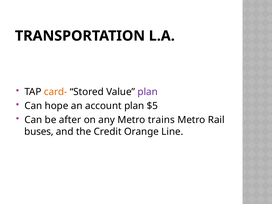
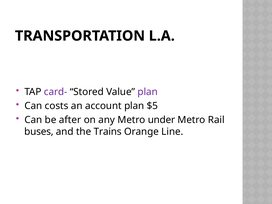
card- colour: orange -> purple (56, 92)
hope: hope -> costs (57, 106)
trains: trains -> under (161, 120)
Credit: Credit -> Trains (108, 132)
